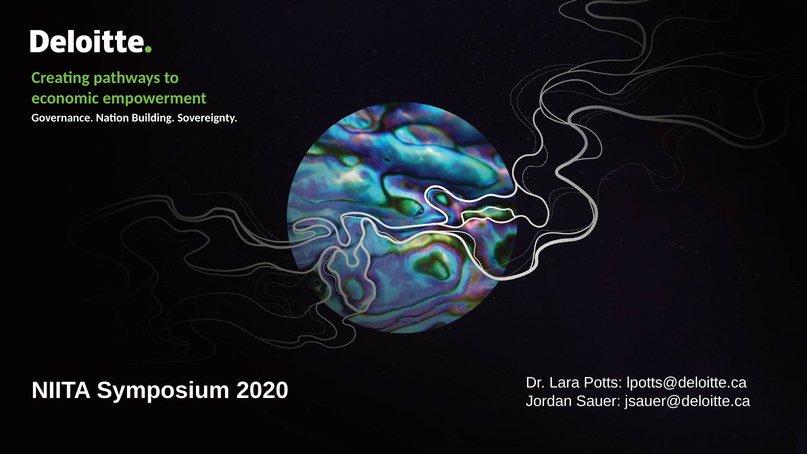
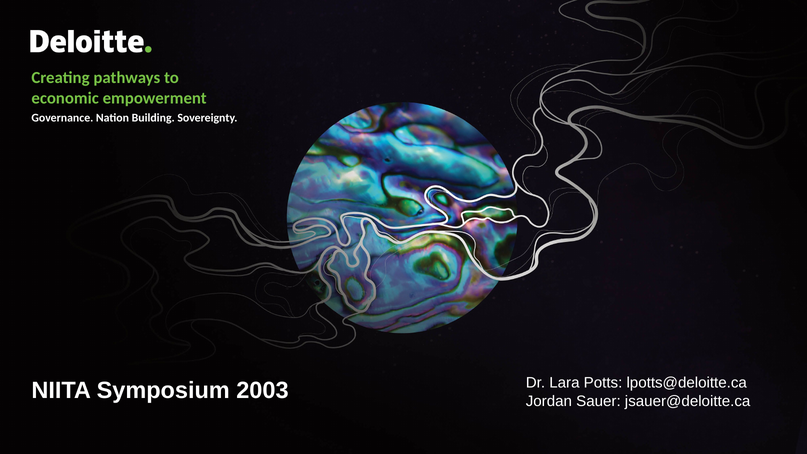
2020: 2020 -> 2003 (262, 391)
